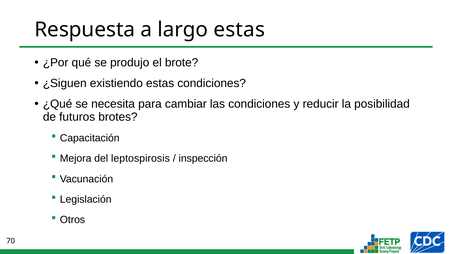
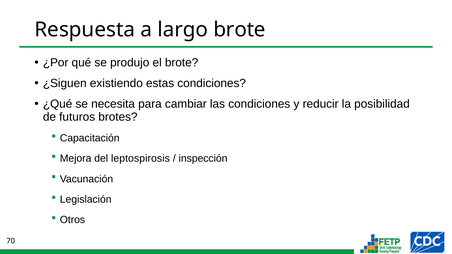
largo estas: estas -> brote (240, 30)
